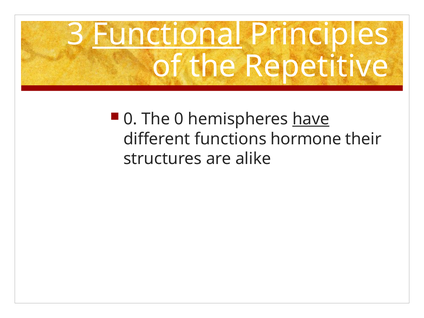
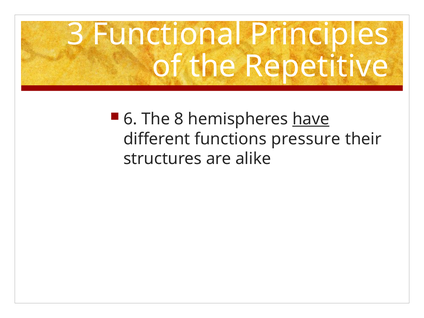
Functional underline: present -> none (167, 34)
0: 0 -> 6 (130, 119)
The 0: 0 -> 8 (179, 119)
hormone: hormone -> pressure (306, 139)
